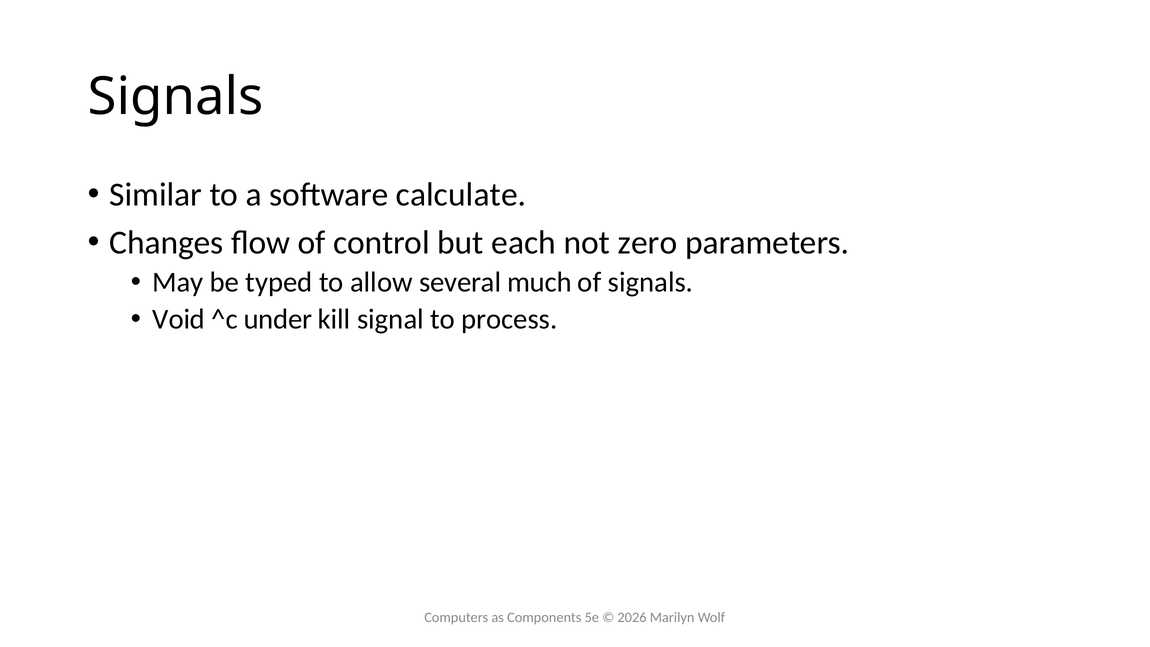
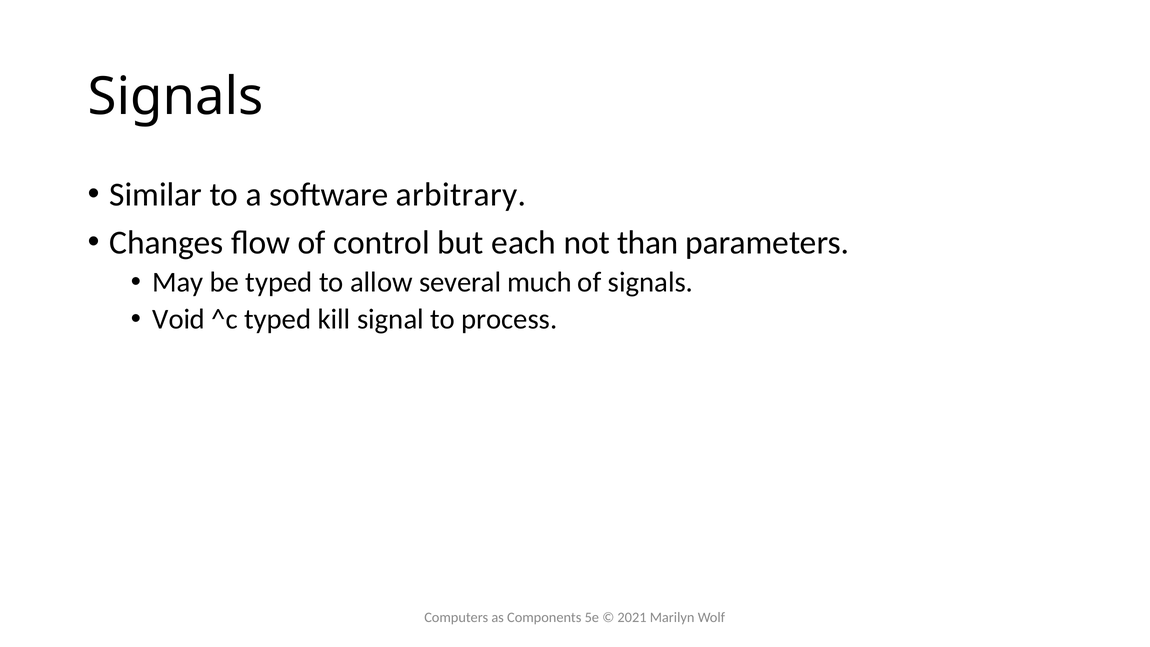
calculate: calculate -> arbitrary (461, 194)
zero: zero -> than (648, 243)
^c under: under -> typed (278, 319)
2026: 2026 -> 2021 (632, 618)
